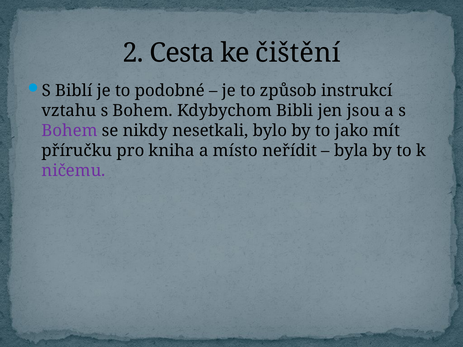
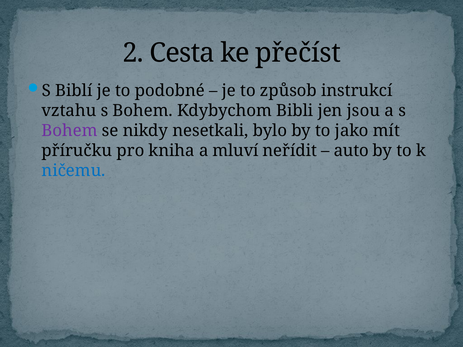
čištění: čištění -> přečíst (298, 53)
místo: místo -> mluví (236, 151)
byla: byla -> auto (351, 151)
ničemu colour: purple -> blue (74, 171)
